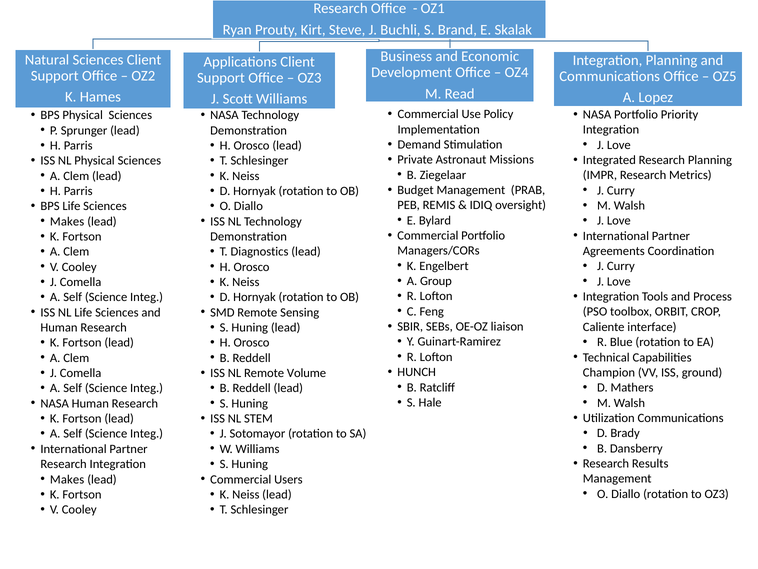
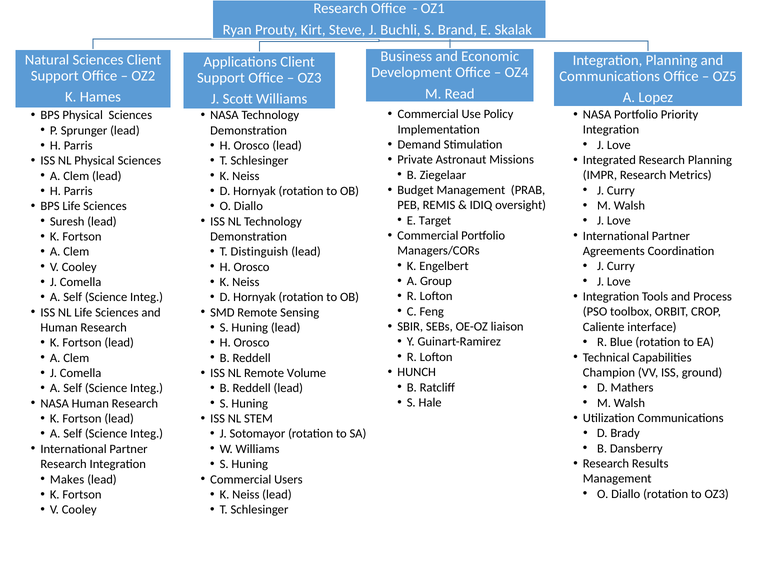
Bylard: Bylard -> Target (435, 220)
Makes: Makes -> Suresh (67, 221)
Diagnostics: Diagnostics -> Distinguish (259, 252)
